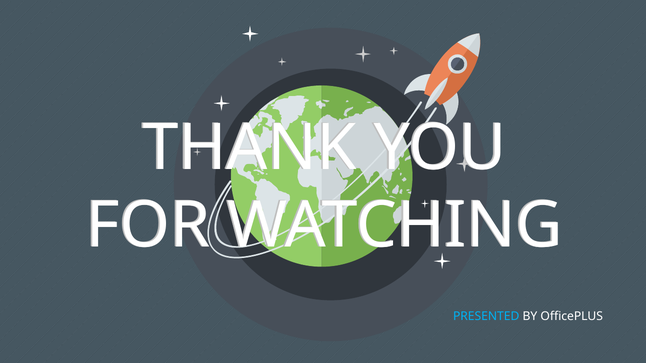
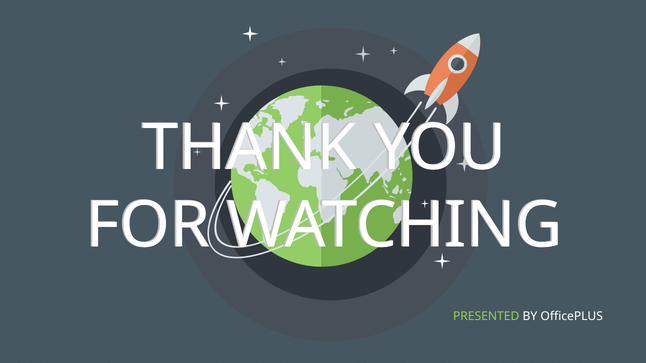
PRESENTED colour: light blue -> light green (486, 317)
